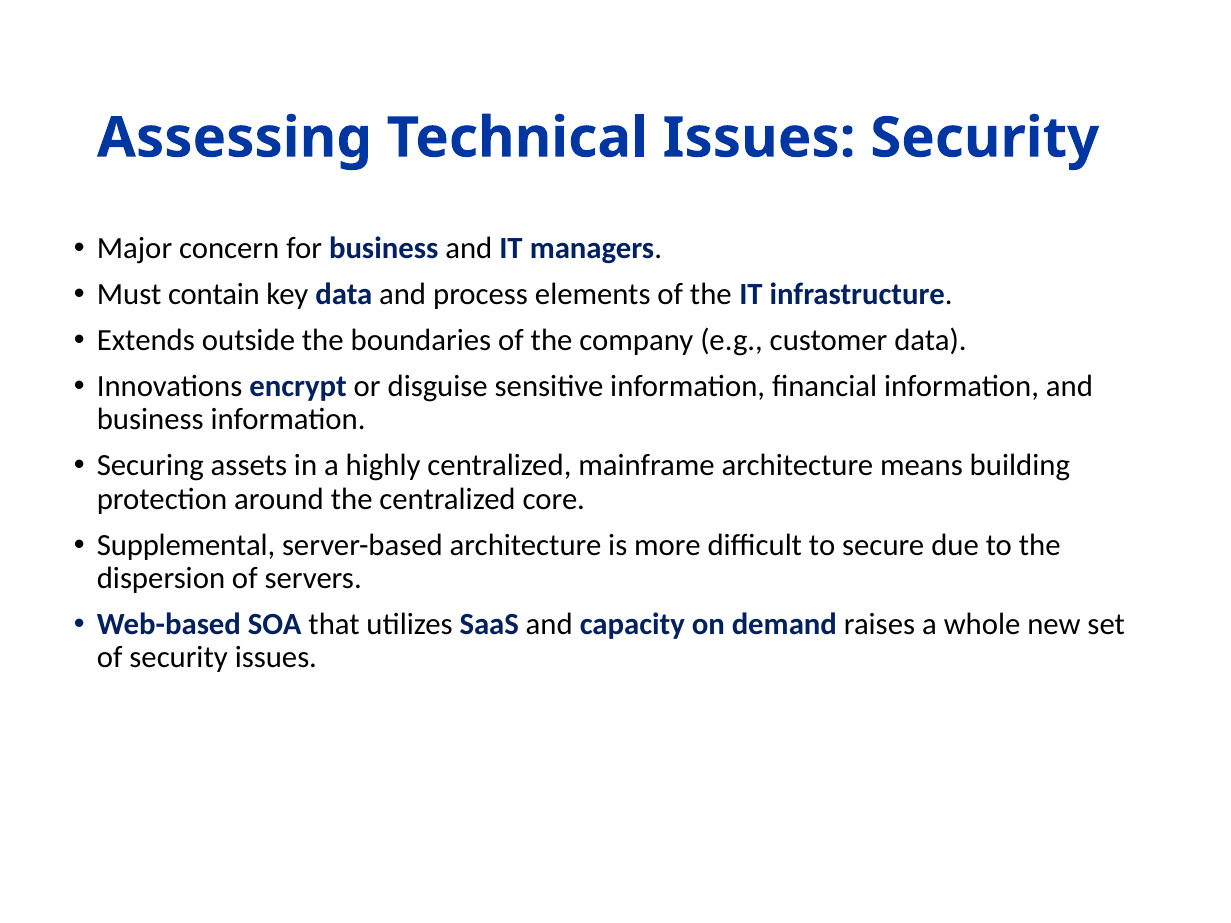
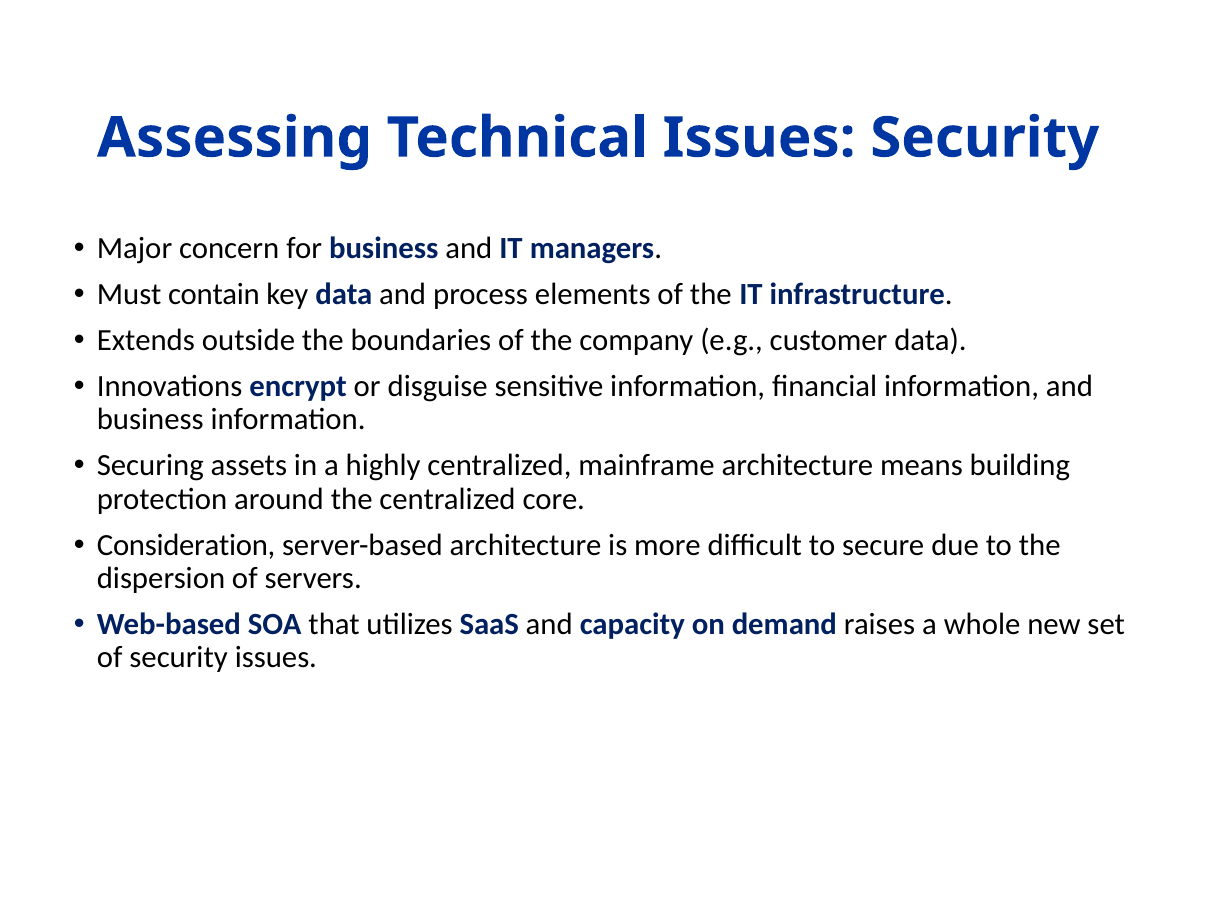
Supplemental: Supplemental -> Consideration (186, 545)
